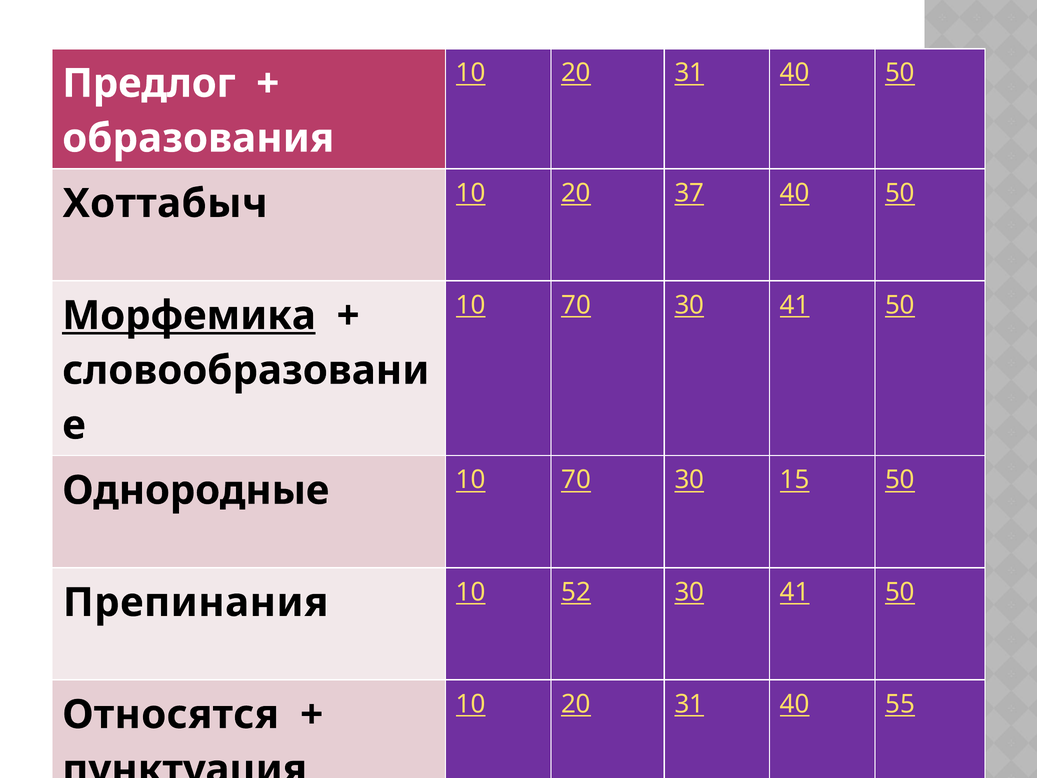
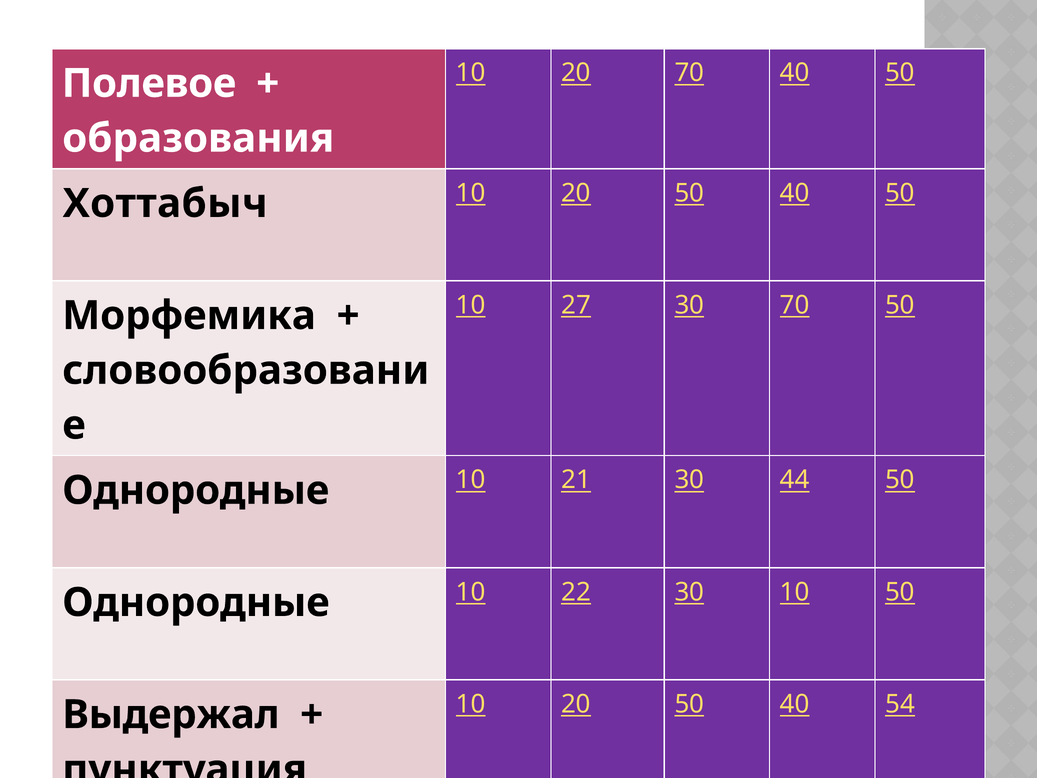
31: 31 -> 70 (689, 73)
Предлог: Предлог -> Полевое (149, 84)
37: 37 -> 50 (689, 193)
70: 70 -> 27 (576, 305)
41: 41 -> 70 (795, 305)
Морфемика underline: present -> none (189, 316)
70: 70 -> 21 (576, 480)
15: 15 -> 44 (795, 480)
Препинания: Препинания -> Однородные (196, 602)
52: 52 -> 22 (576, 592)
41: 41 -> 10 (795, 592)
31: 31 -> 50 (689, 704)
55: 55 -> 54 (900, 704)
Относятся: Относятся -> Выдержал (171, 715)
